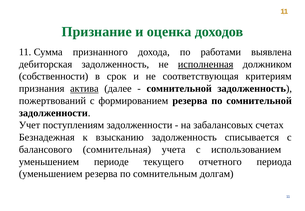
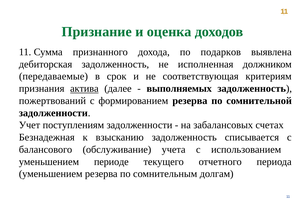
работами: работами -> подарков (221, 52)
исполненная underline: present -> none (206, 64)
собственности: собственности -> передаваемые (53, 76)
сомнительной: сомнительной -> выполняемых (179, 89)
сомнительная: сомнительная -> обслуживание (117, 150)
